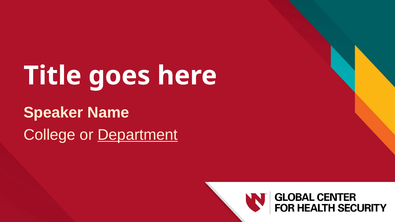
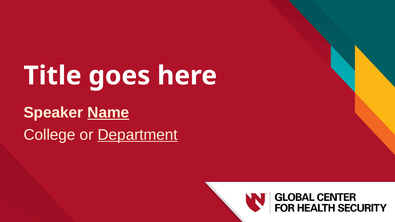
Name underline: none -> present (108, 113)
